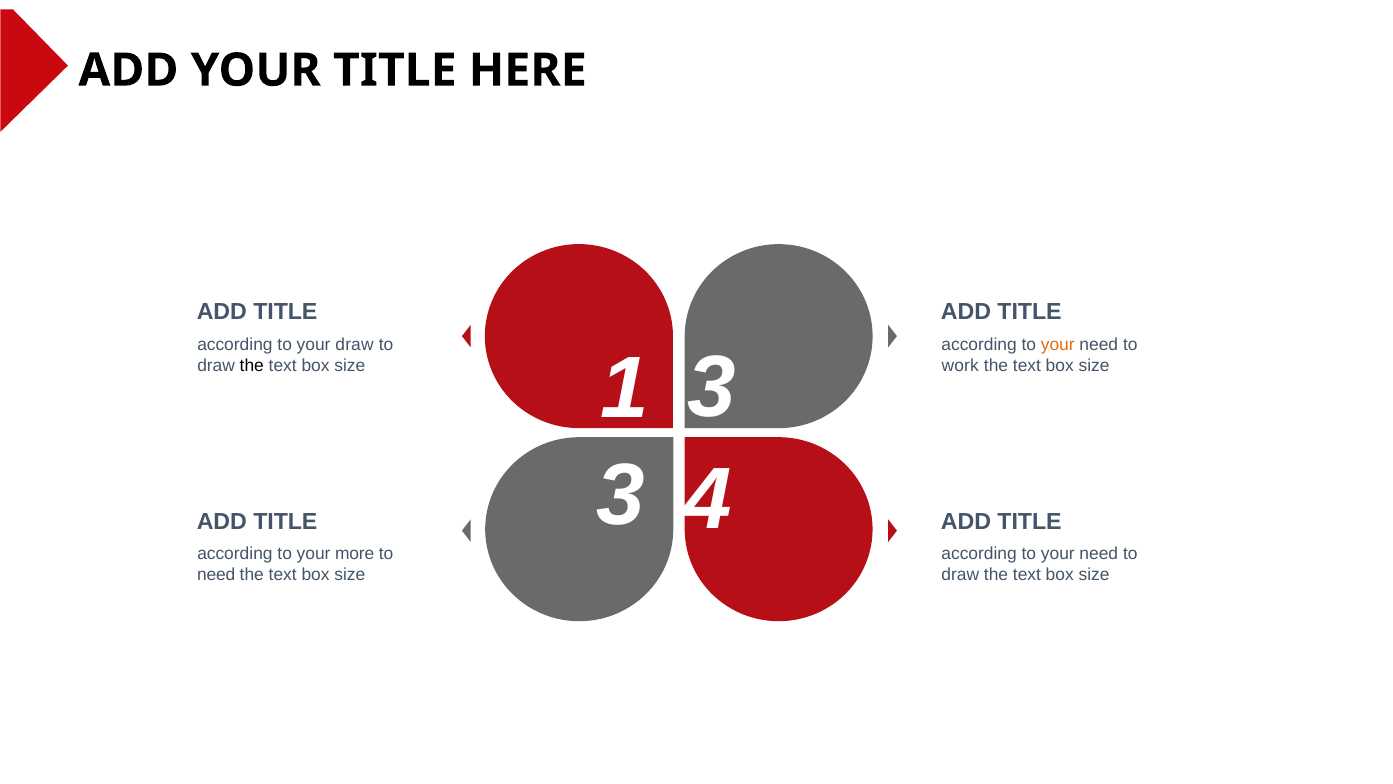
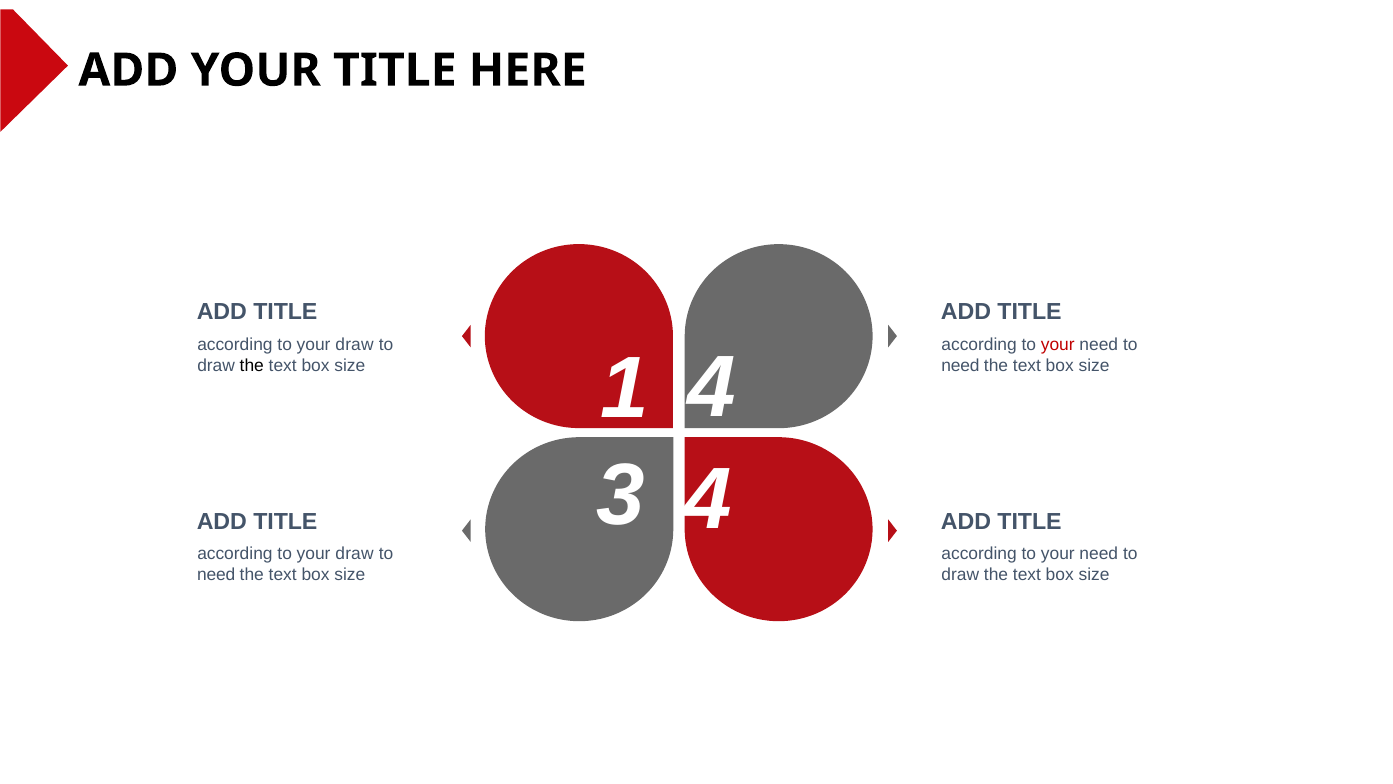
your colour: orange -> red (1058, 345)
1 3: 3 -> 4 (712, 387)
work: work -> need (960, 366)
more: more -> draw (355, 554)
